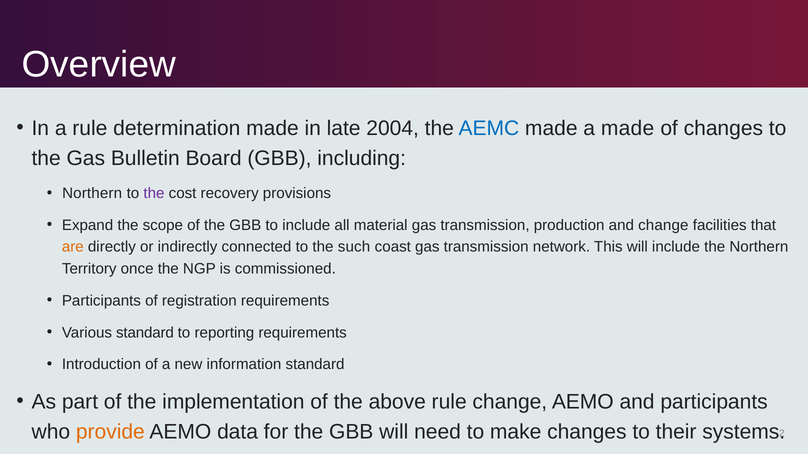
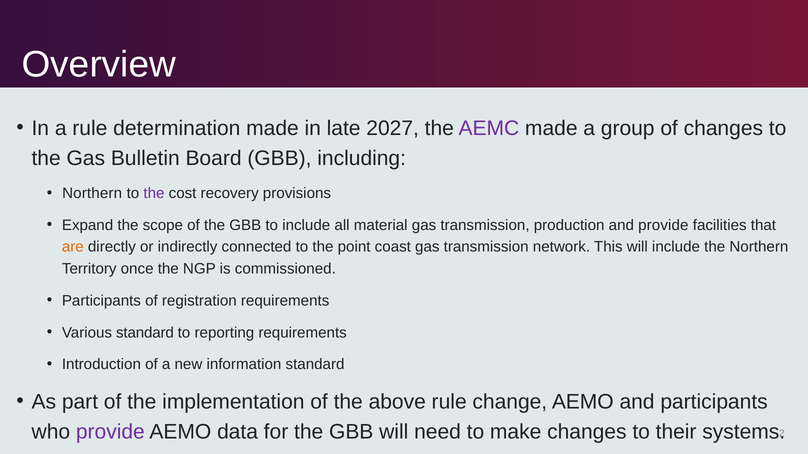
2004: 2004 -> 2027 (393, 128)
AEMC colour: blue -> purple (489, 128)
a made: made -> group (628, 128)
and change: change -> provide (663, 225)
such: such -> point (354, 247)
provide colour: orange -> purple (110, 432)
